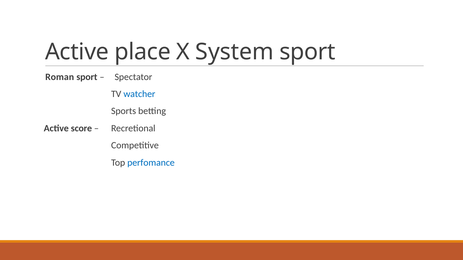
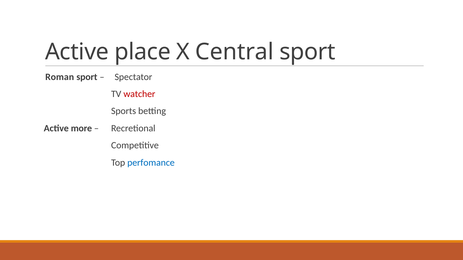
System: System -> Central (235, 52)
watcher colour: blue -> red (139, 94)
score: score -> more (81, 128)
